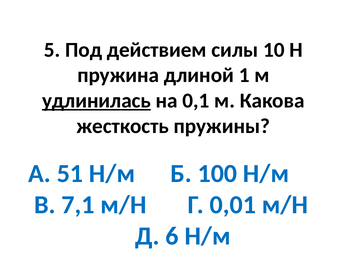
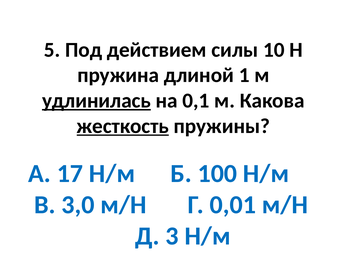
жесткость underline: none -> present (123, 126)
51: 51 -> 17 (70, 174)
7,1: 7,1 -> 3,0 (78, 205)
6: 6 -> 3 (172, 236)
